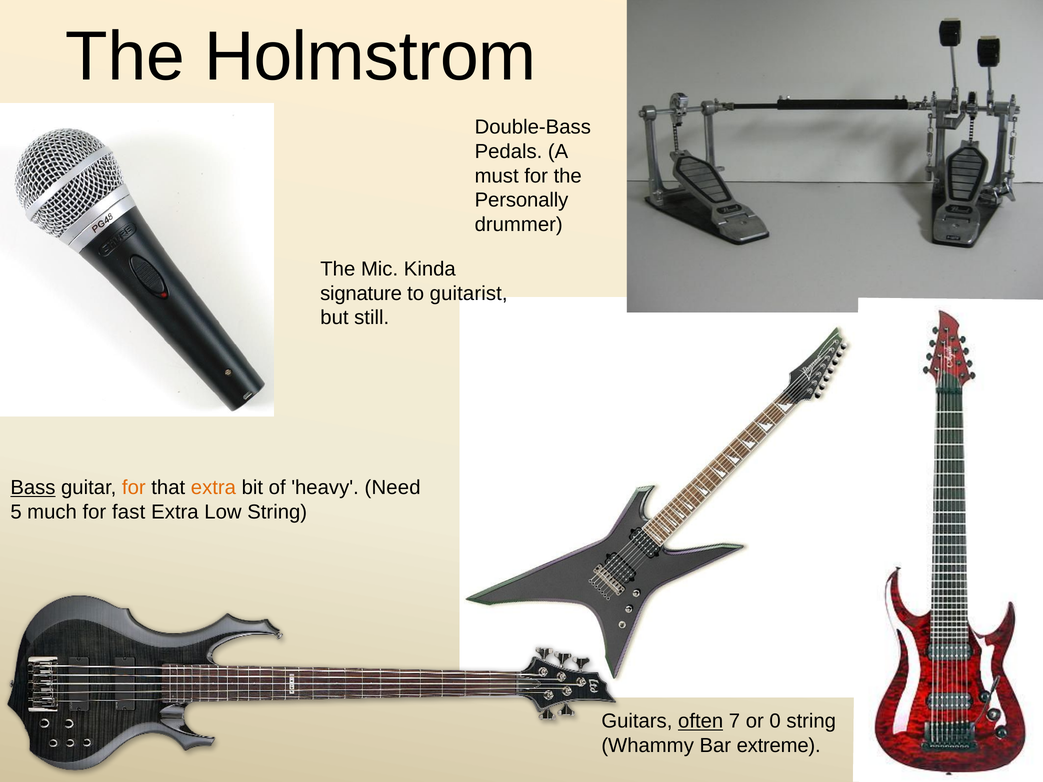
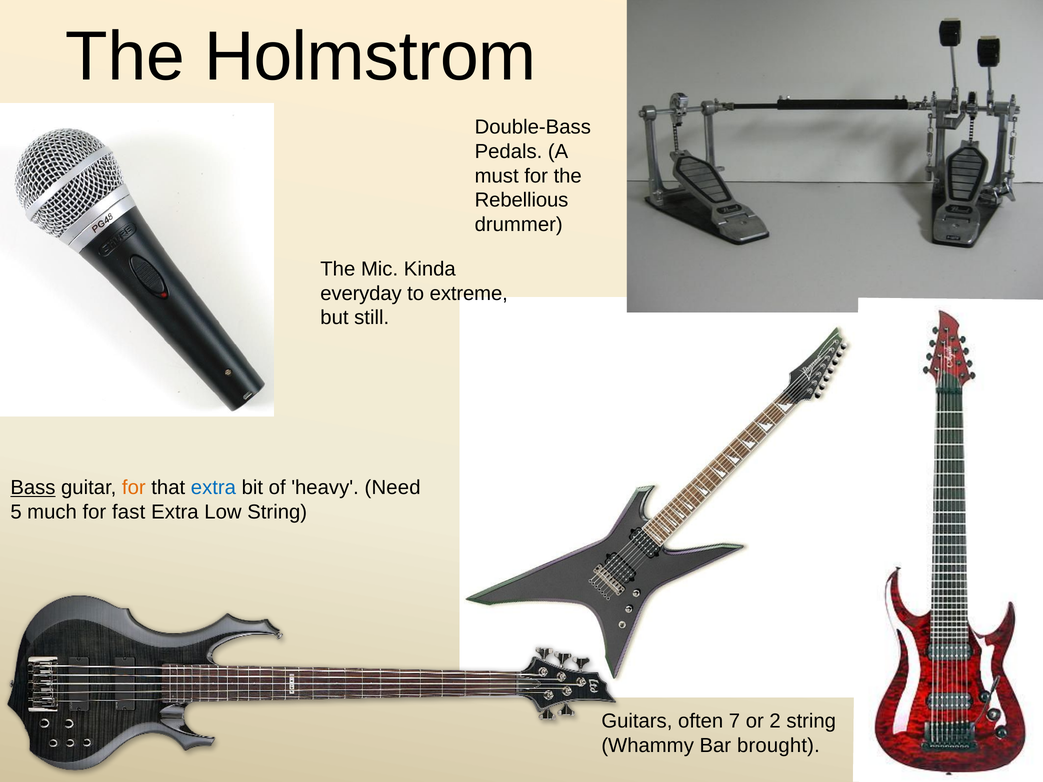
Personally: Personally -> Rebellious (522, 200)
signature: signature -> everyday (361, 294)
guitarist: guitarist -> extreme (469, 294)
extra colour: orange -> blue (213, 488)
often underline: present -> none (701, 721)
0: 0 -> 2 (775, 721)
extreme: extreme -> brought (778, 746)
